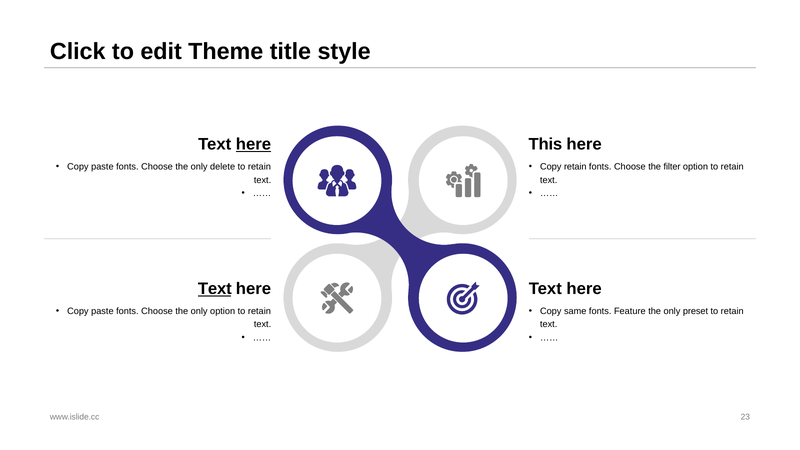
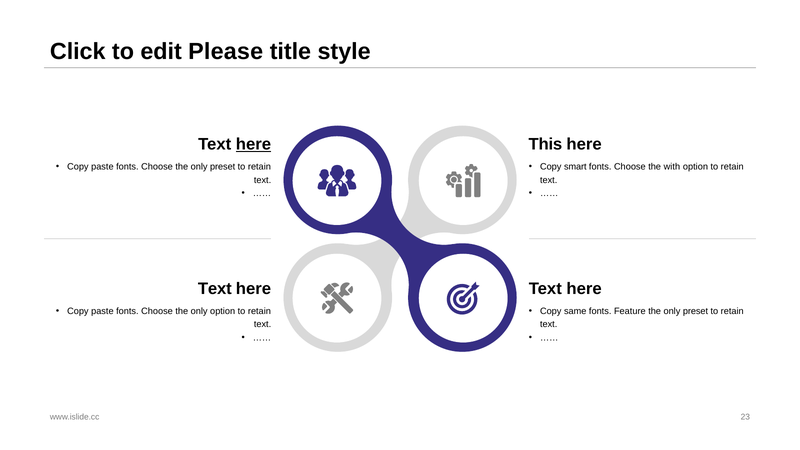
Theme: Theme -> Please (226, 52)
Choose the only delete: delete -> preset (223, 167)
Copy retain: retain -> smart (575, 167)
filter: filter -> with (672, 167)
Text underline: present -> none (215, 289)
